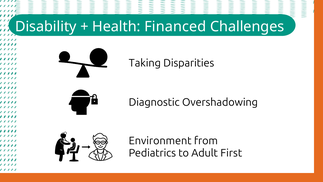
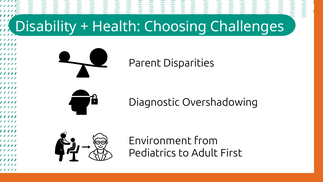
Financed: Financed -> Choosing (175, 26)
Taking: Taking -> Parent (145, 63)
